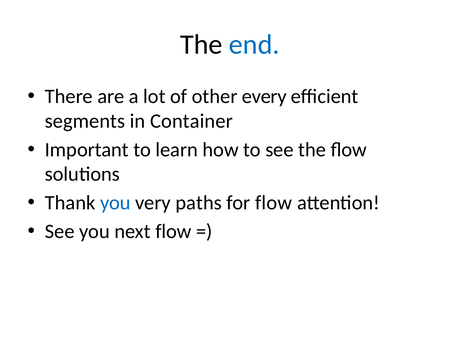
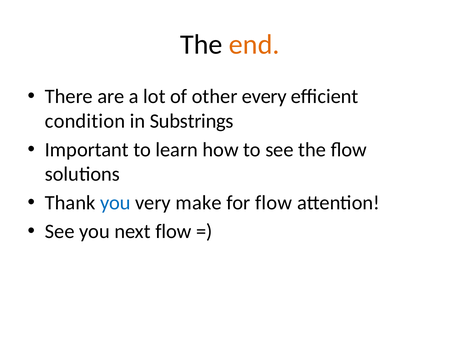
end colour: blue -> orange (254, 45)
segments: segments -> condition (85, 121)
Container: Container -> Substrings (192, 121)
paths: paths -> make (199, 203)
